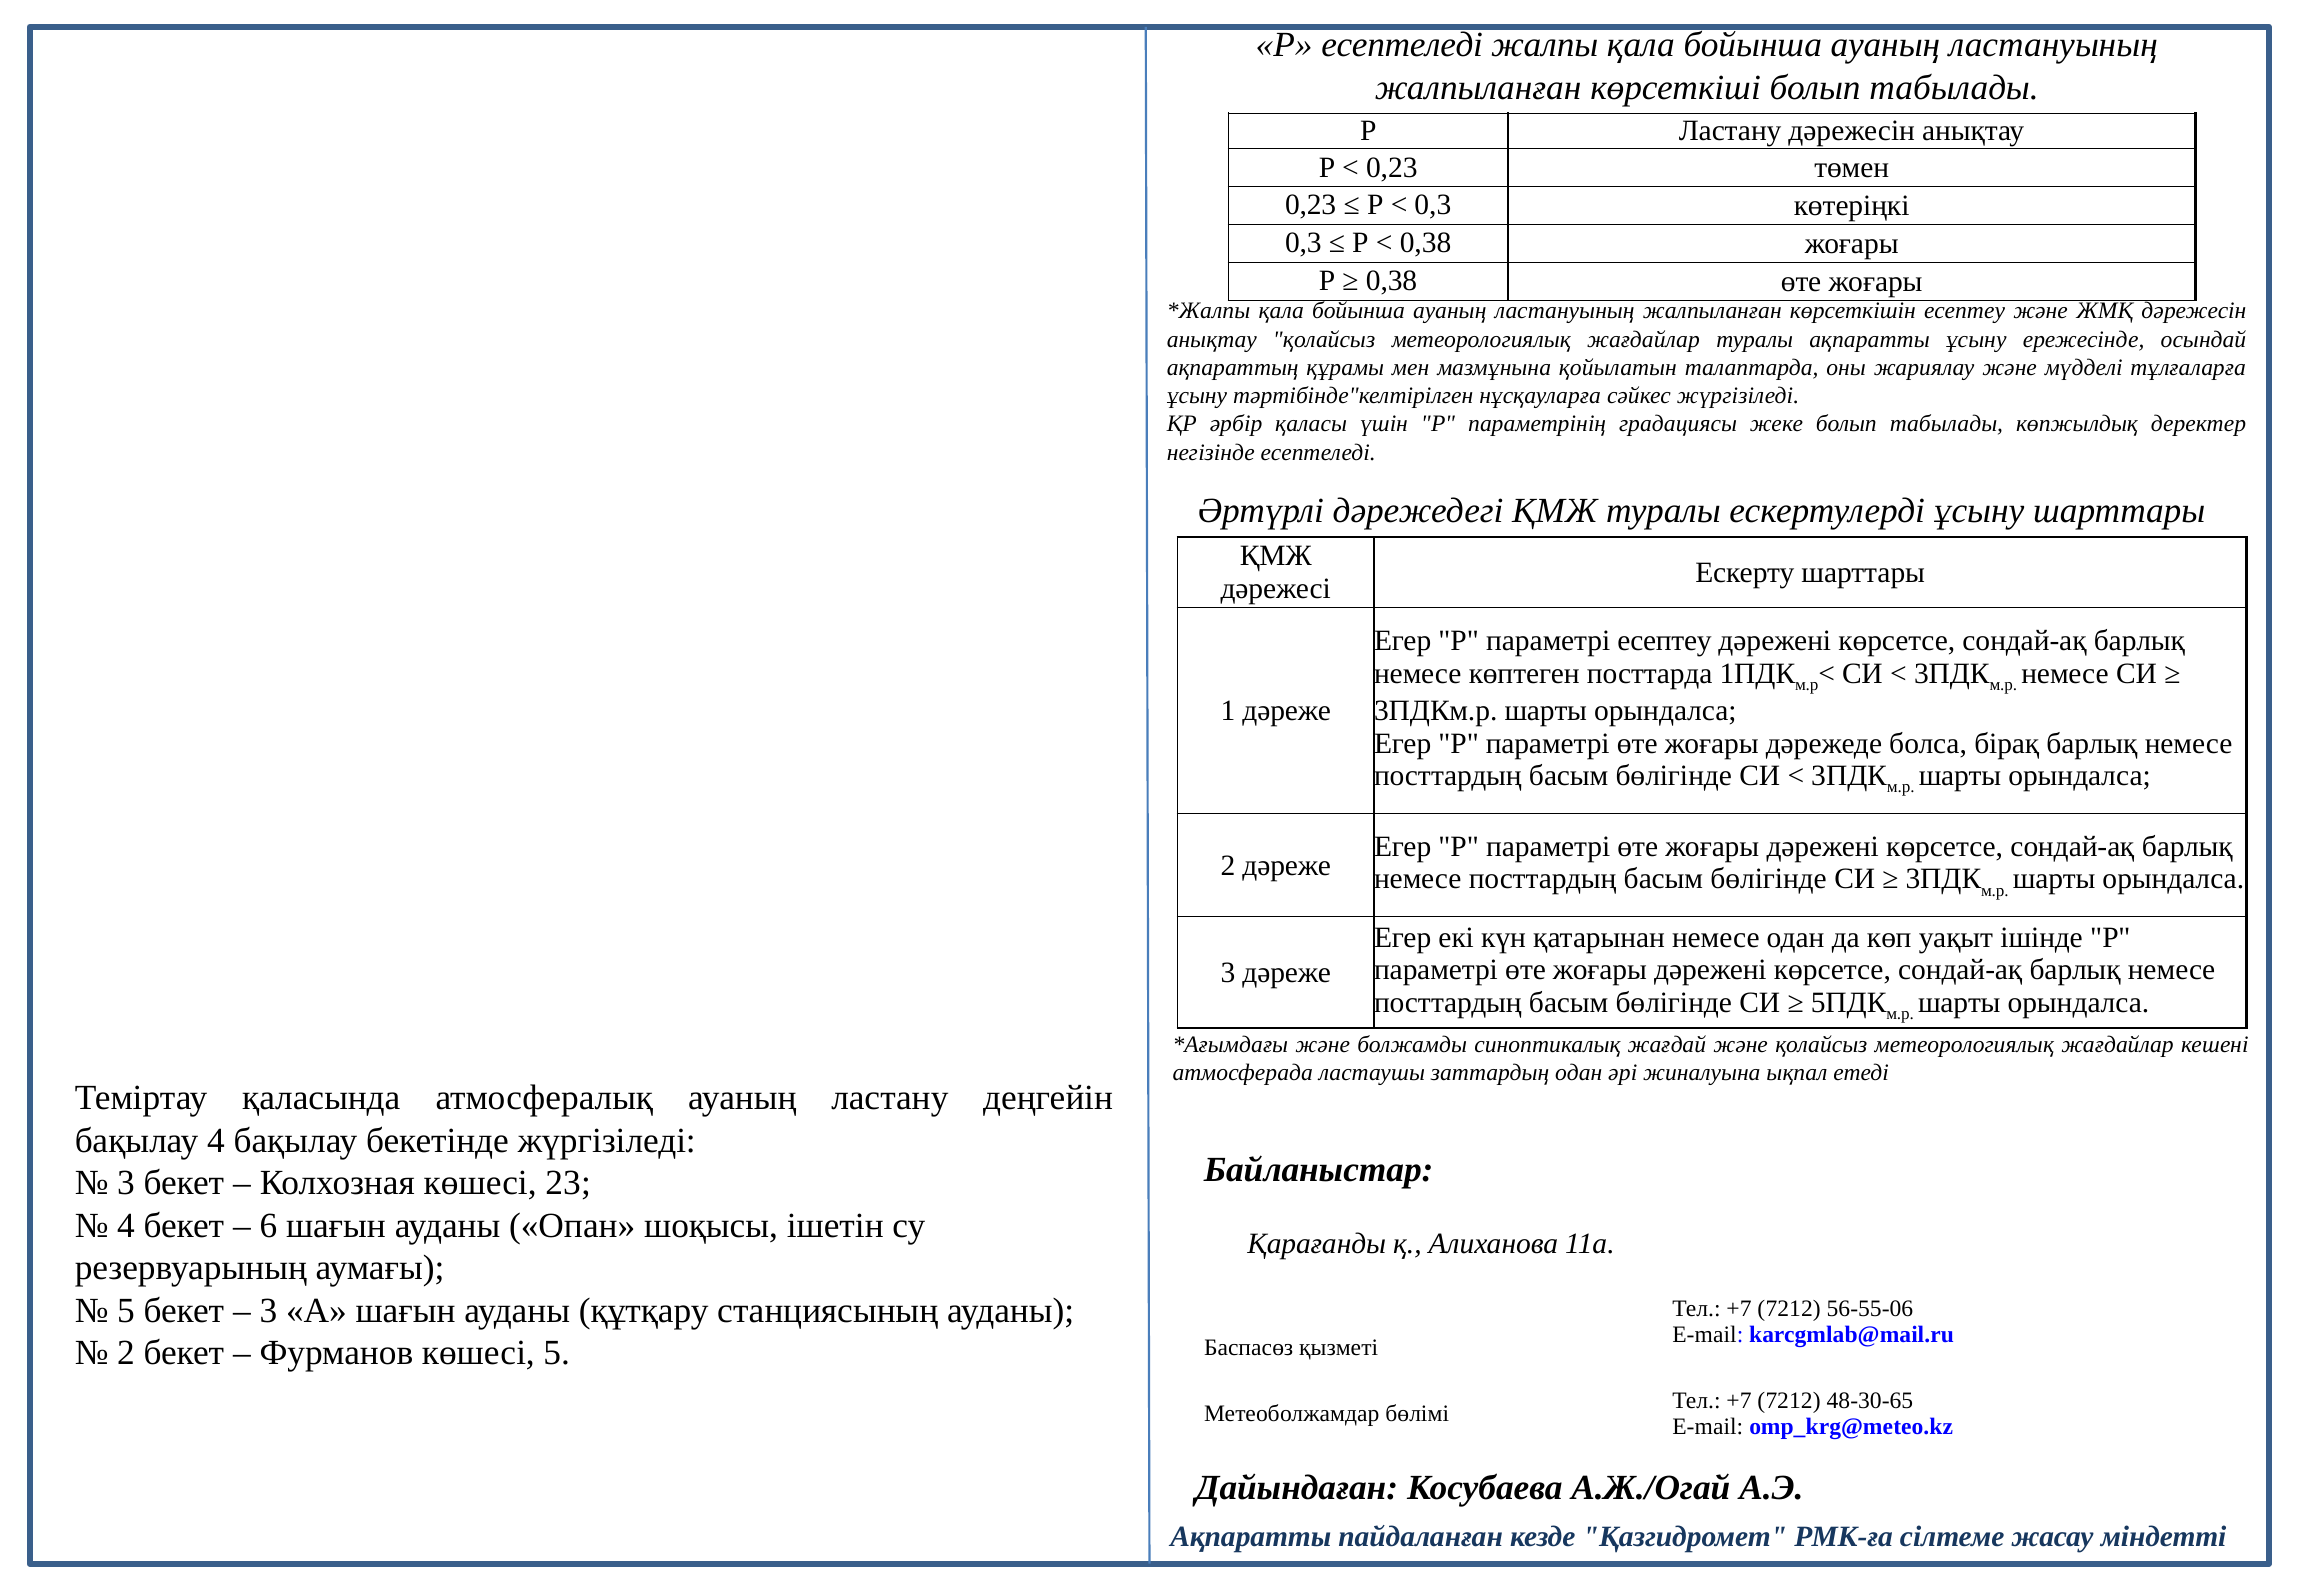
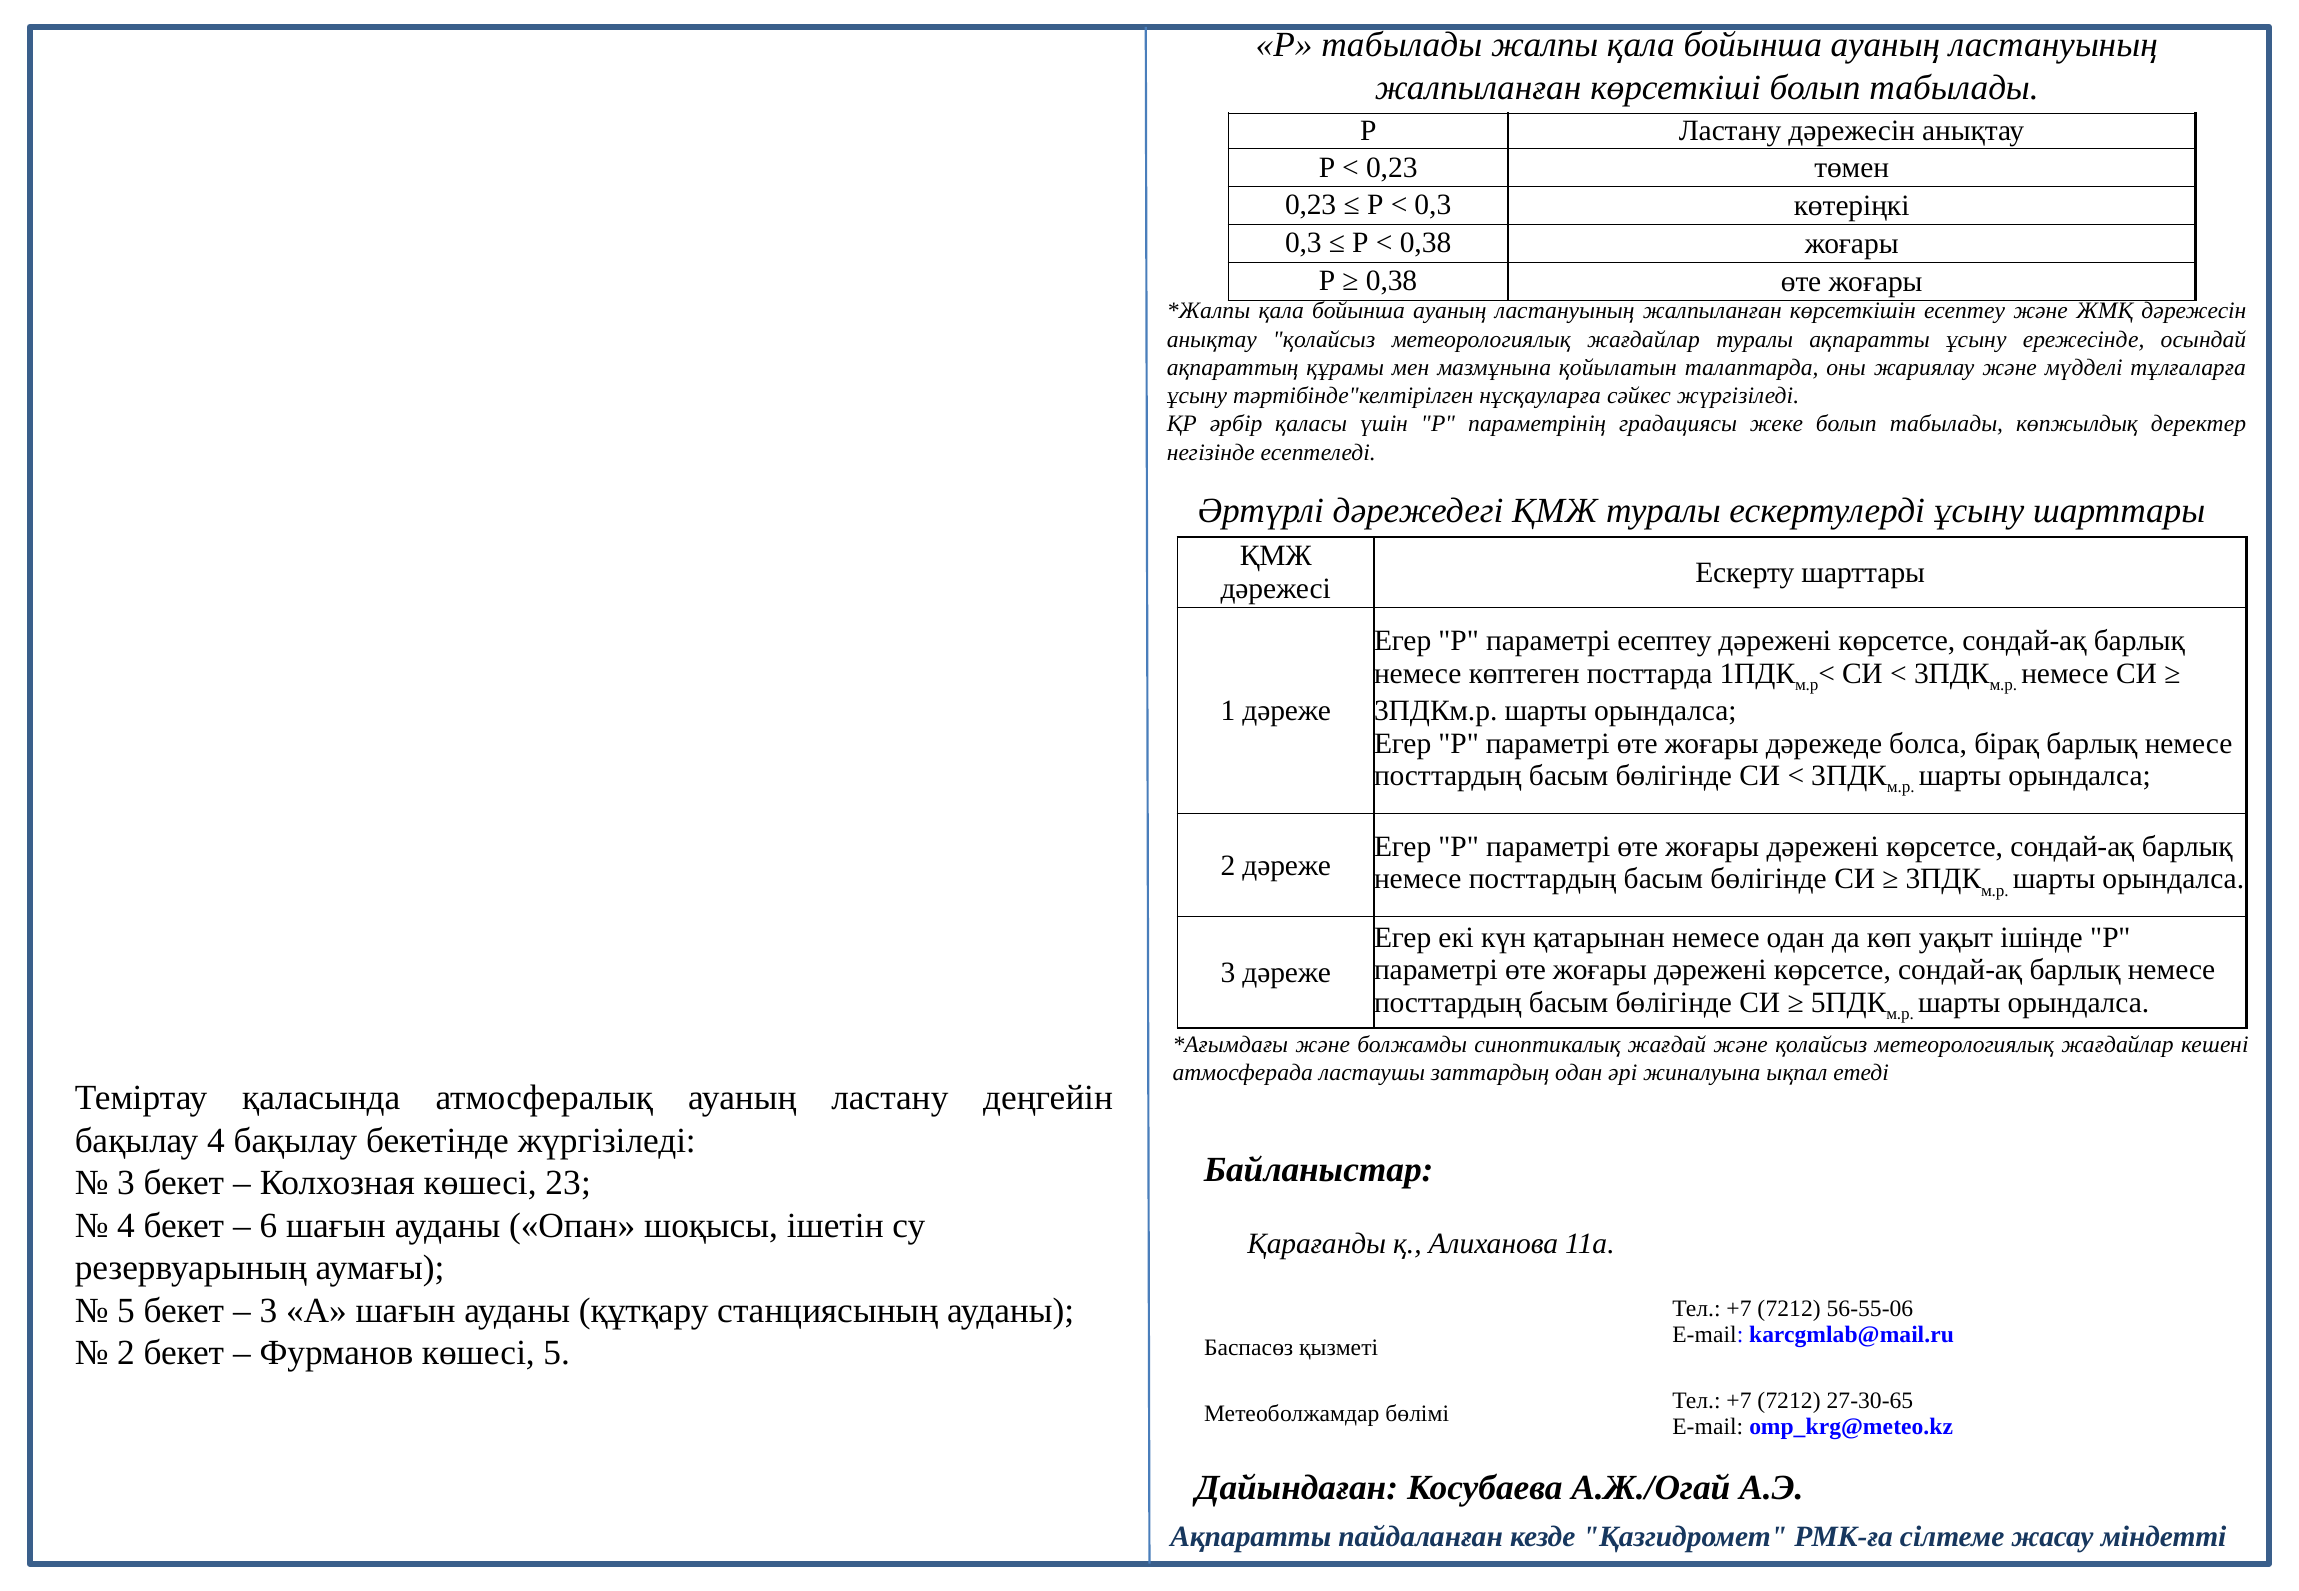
Р есептеледі: есептеледі -> табылады (1402, 45)
48-30-65: 48-30-65 -> 27-30-65 (1870, 1401)
